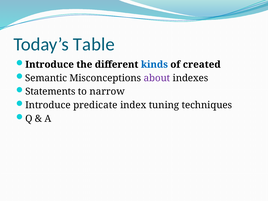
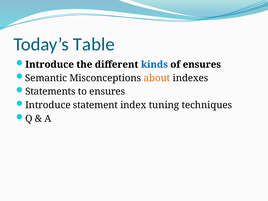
of created: created -> ensures (202, 65)
about colour: purple -> orange (157, 78)
to narrow: narrow -> ensures (107, 92)
predicate: predicate -> statement (95, 105)
